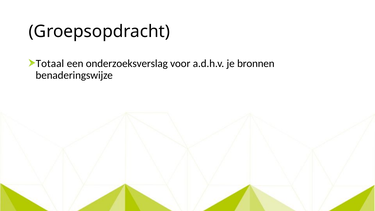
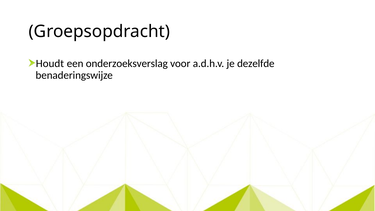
Totaal: Totaal -> Houdt (50, 63)
bronnen: bronnen -> dezelfde (256, 63)
